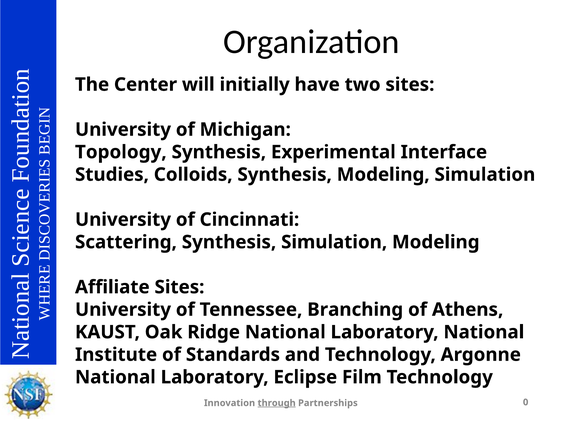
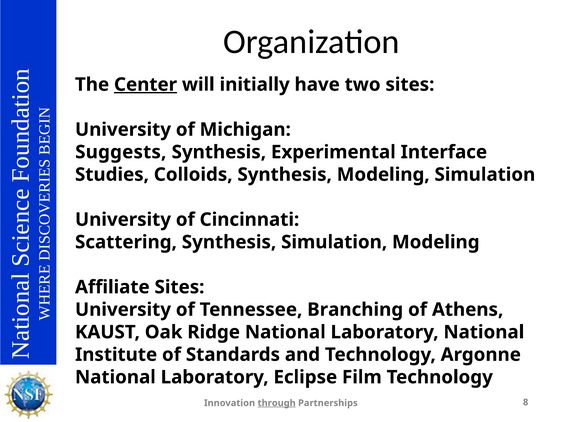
Center underline: none -> present (146, 84)
Topology: Topology -> Suggests (121, 152)
0: 0 -> 8 (526, 402)
